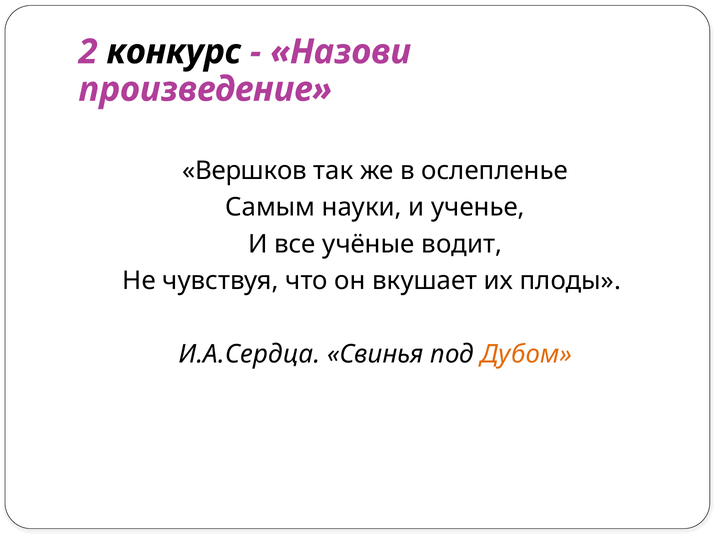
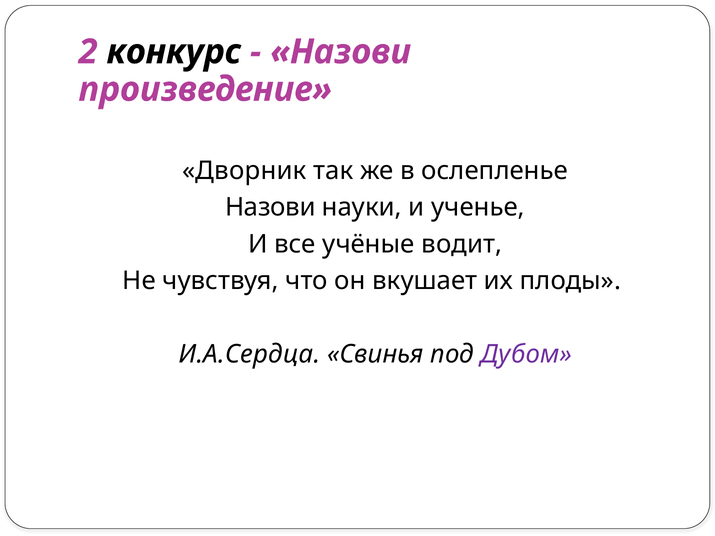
Вершков: Вершков -> Дворник (244, 171)
Самым: Самым -> Назови (270, 208)
Дубом colour: orange -> purple (526, 354)
